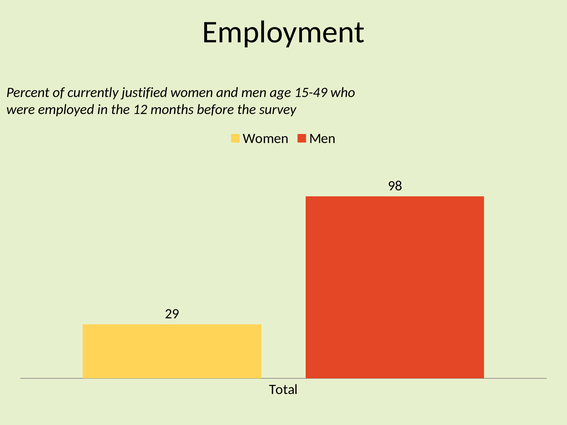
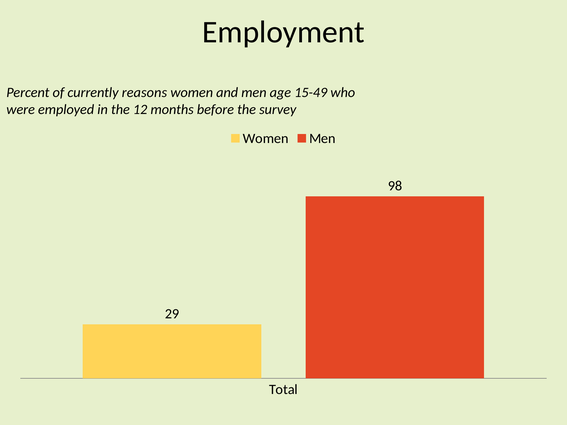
justified: justified -> reasons (144, 92)
